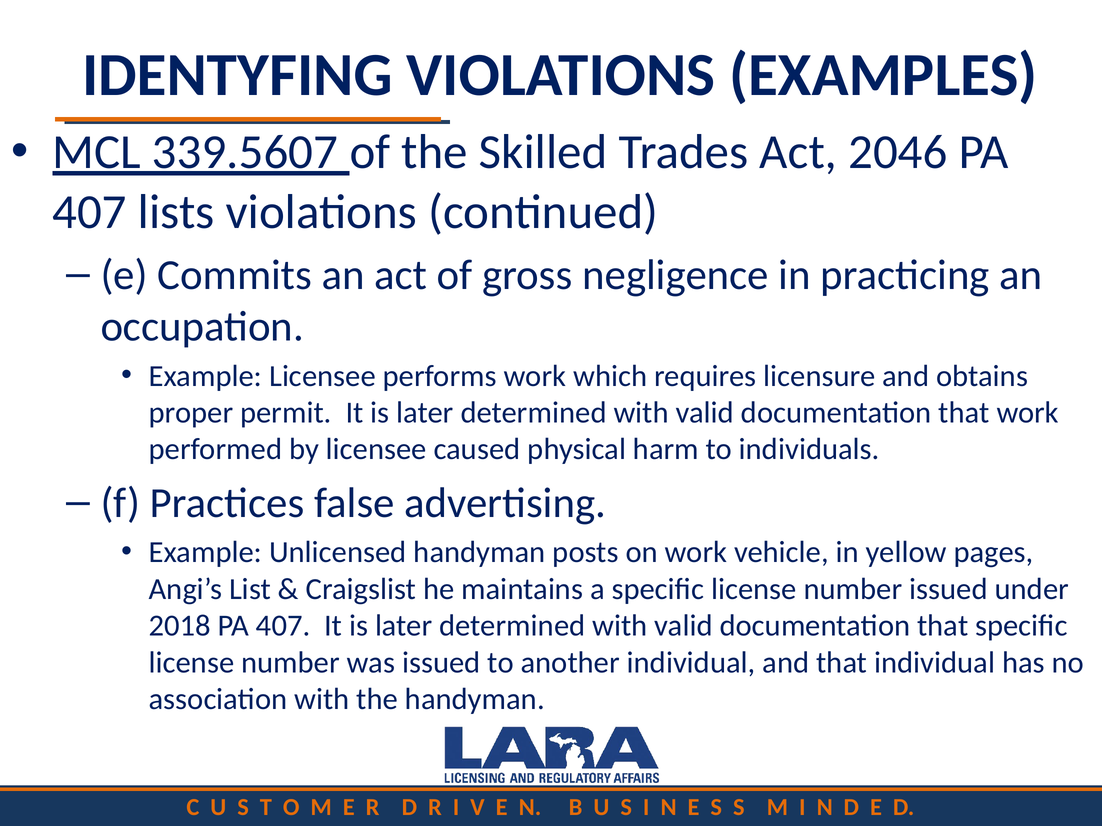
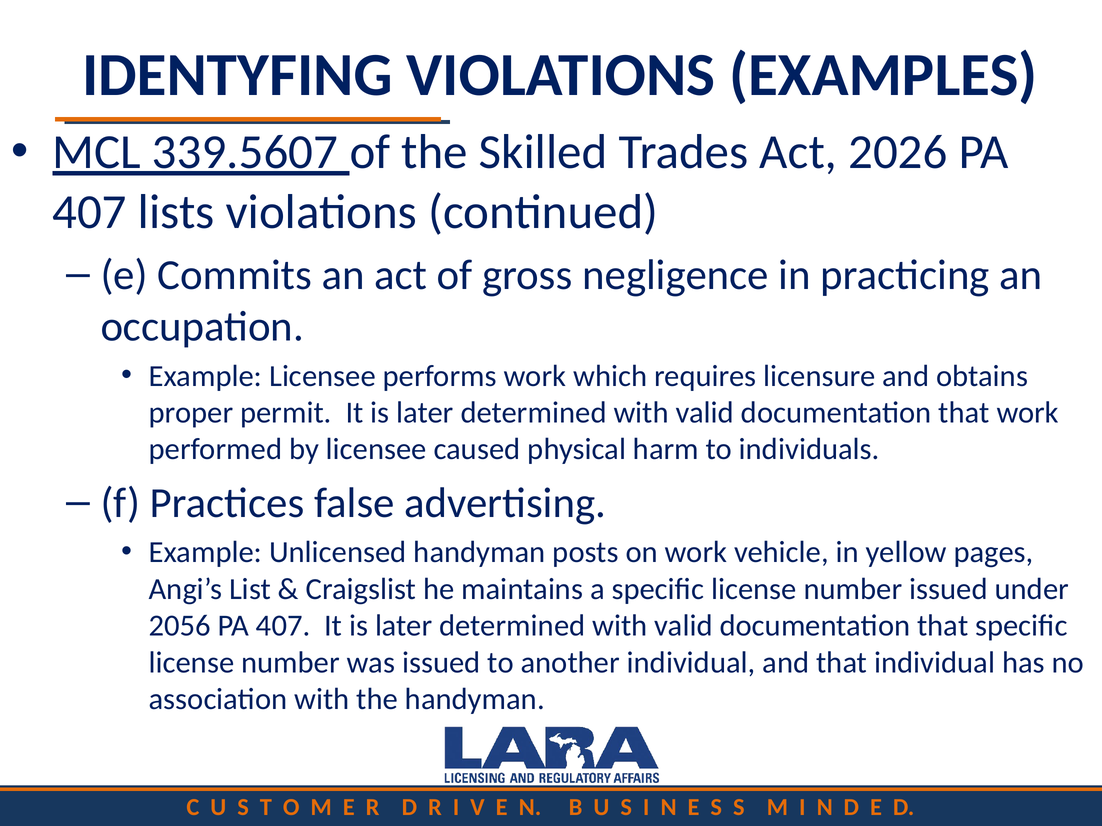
2046: 2046 -> 2026 (898, 152)
2018: 2018 -> 2056 (180, 626)
